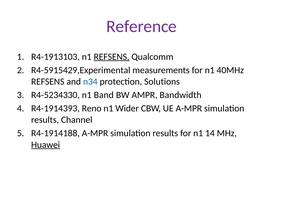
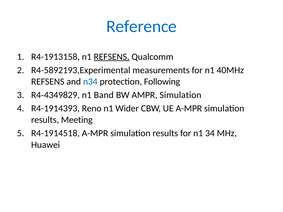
Reference colour: purple -> blue (142, 26)
R4-1913103: R4-1913103 -> R4-1913158 (55, 57)
R4-5915429,Experimental: R4-5915429,Experimental -> R4-5892193,Experimental (81, 70)
Solutions: Solutions -> Following (162, 82)
R4-5234330: R4-5234330 -> R4-4349829 (55, 95)
AMPR Bandwidth: Bandwidth -> Simulation (180, 95)
Channel: Channel -> Meeting (77, 120)
R4-1914188: R4-1914188 -> R4-1914518 (55, 133)
14: 14 -> 34 (210, 133)
Huawei underline: present -> none (46, 145)
